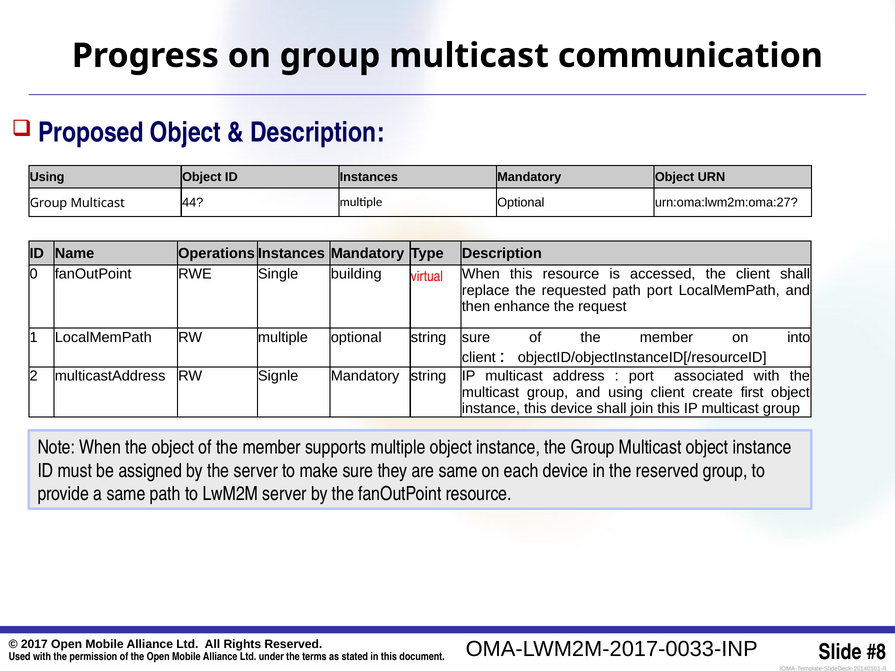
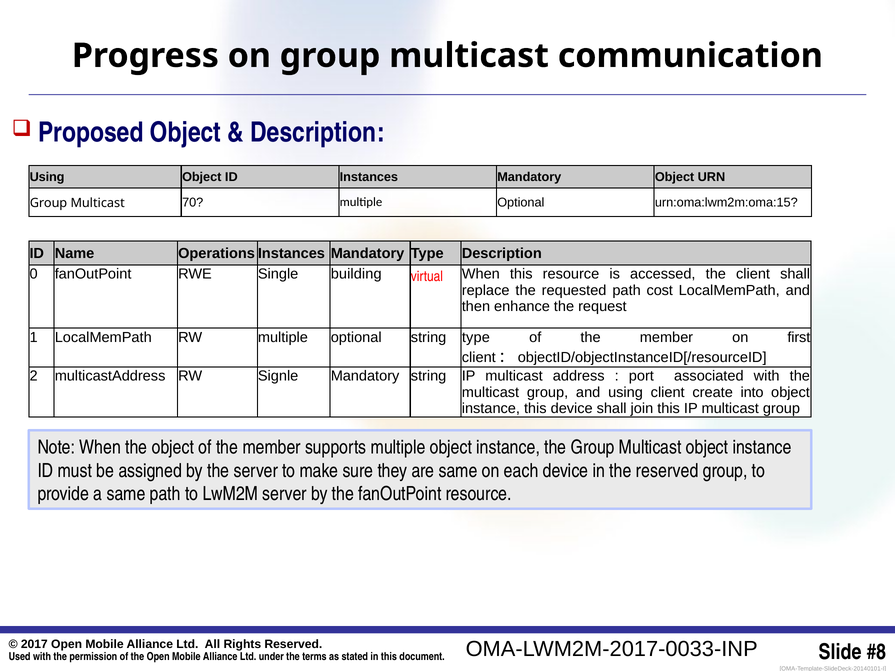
44: 44 -> 70 (193, 202)
urn:oma:lwm2m:oma:27: urn:oma:lwm2m:oma:27 -> urn:oma:lwm2m:oma:15 (726, 202)
path port: port -> cost (660, 291)
string sure: sure -> type (476, 337)
into: into -> first (799, 337)
first: first -> into (752, 392)
